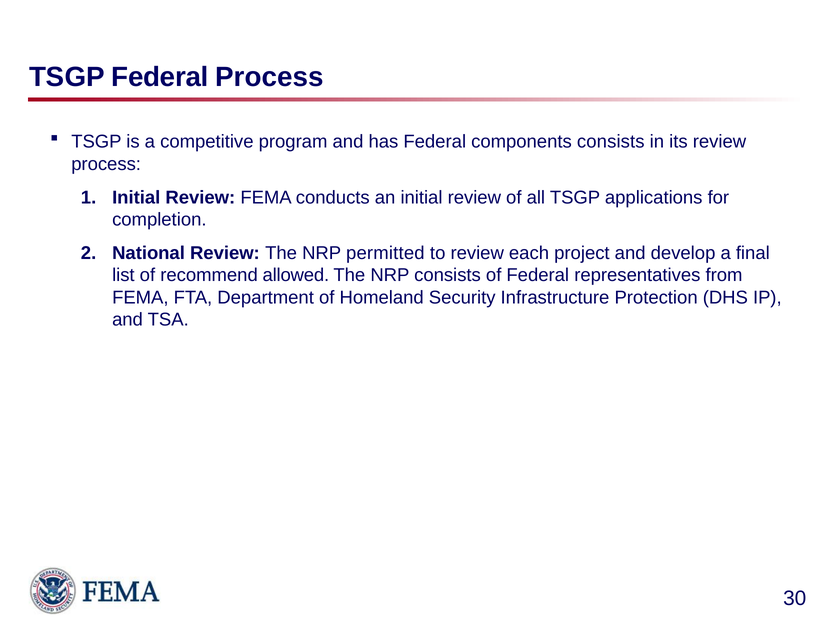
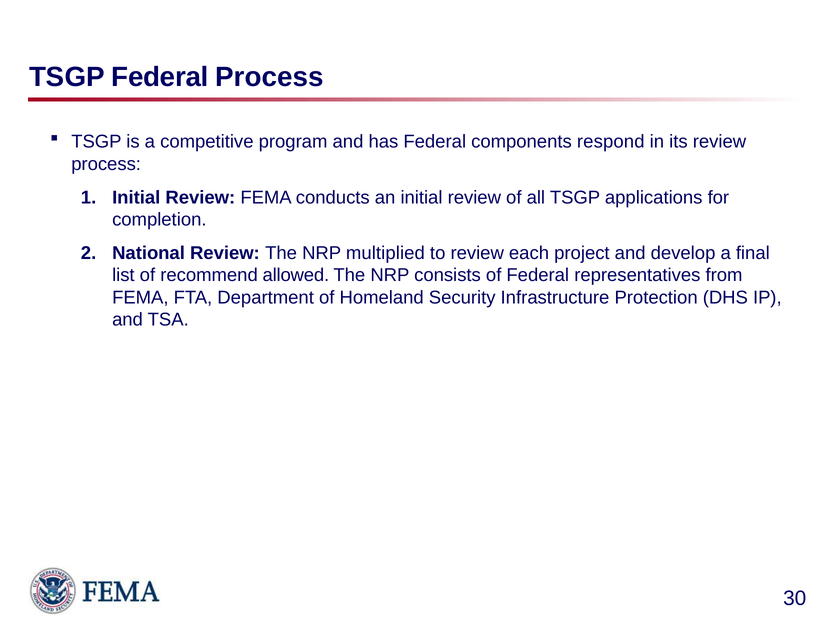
components consists: consists -> respond (611, 142)
permitted: permitted -> multiplied (385, 253)
